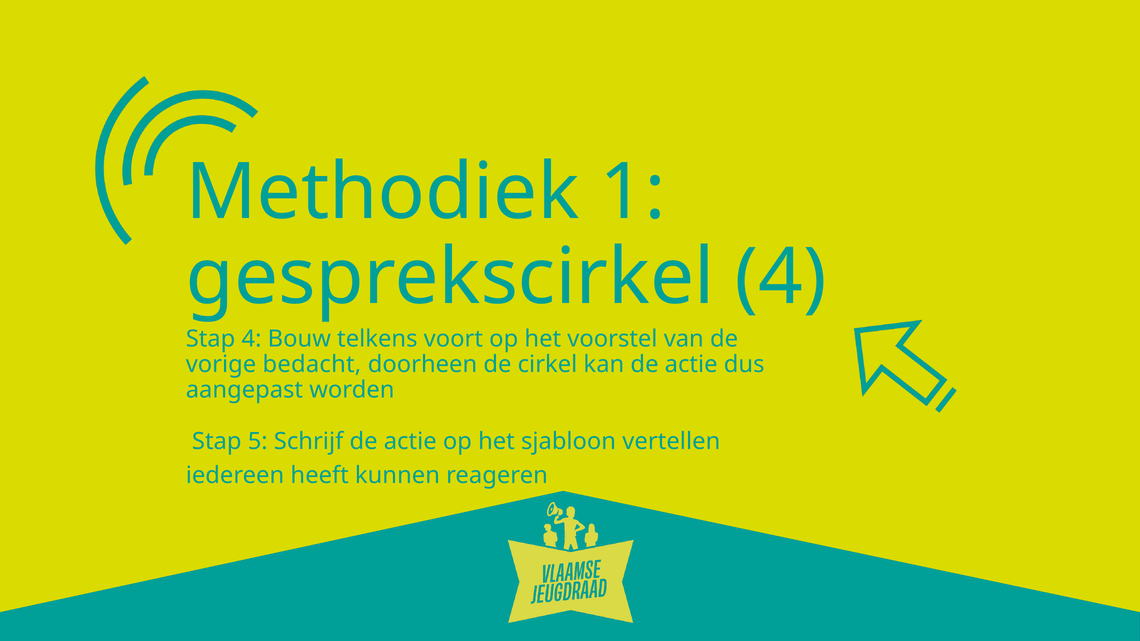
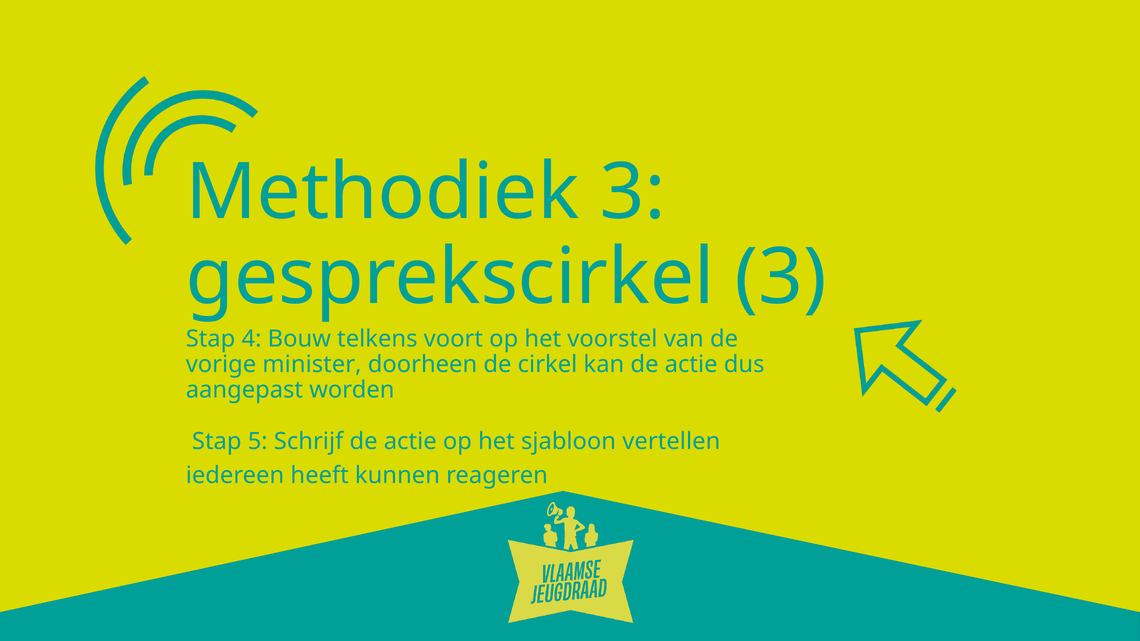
Methodiek 1: 1 -> 3 (633, 193)
gesprekscirkel 4: 4 -> 3 (781, 277)
bedacht: bedacht -> minister (312, 365)
